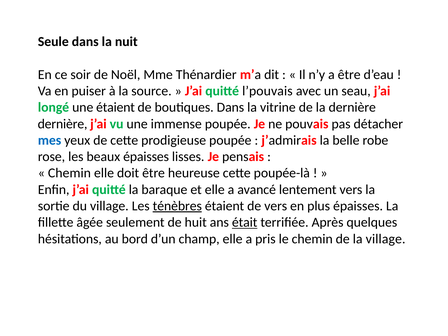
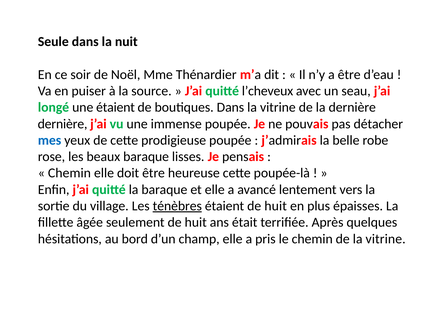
l’pouvais: l’pouvais -> l’cheveux (268, 91)
beaux épaisses: épaisses -> baraque (146, 157)
étaient de vers: vers -> huit (276, 206)
était underline: present -> none (245, 222)
de la village: village -> vitrine (386, 239)
